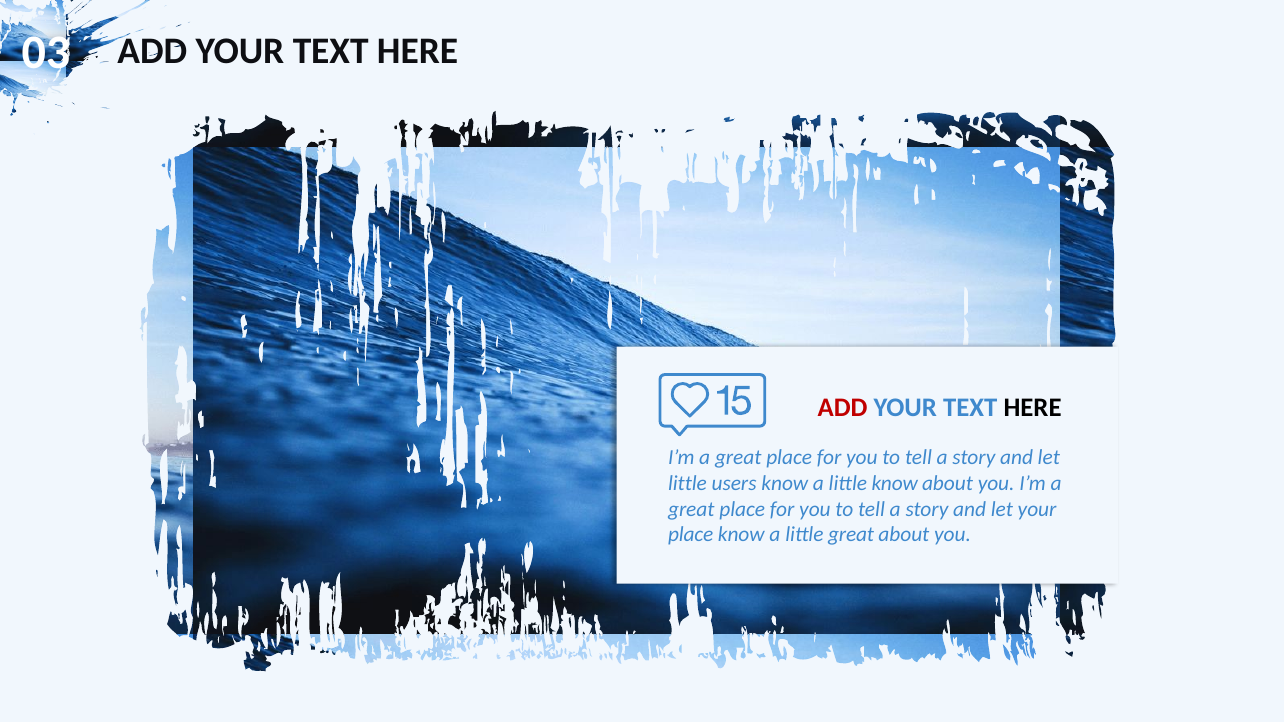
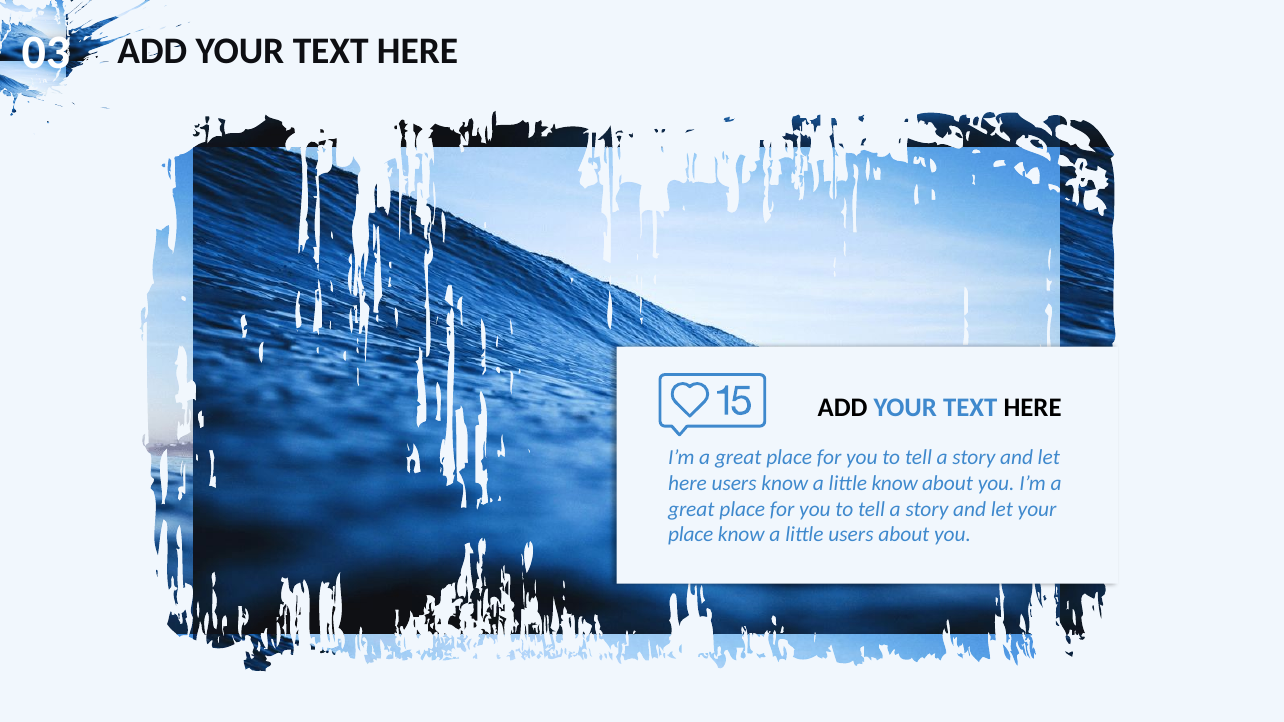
ADD colour: red -> black (843, 408)
little: little -> here (687, 484)
little great: great -> users (851, 535)
